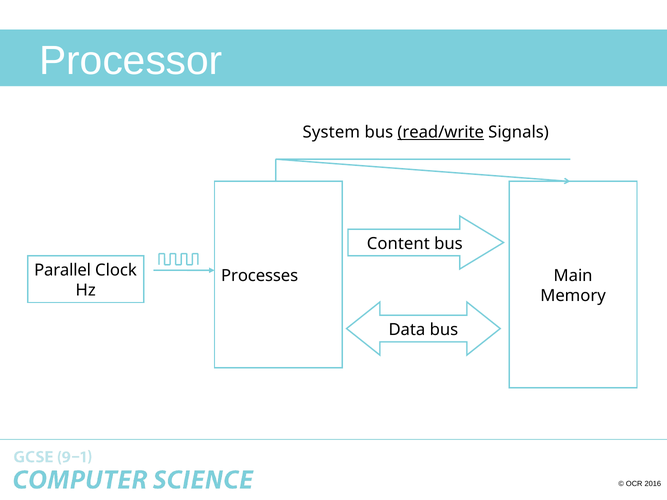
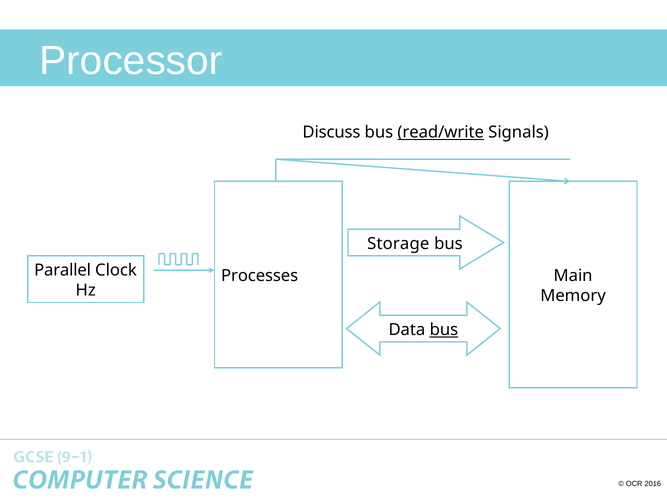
System: System -> Discuss (331, 132)
Content: Content -> Storage (398, 244)
bus underline: none -> present (444, 330)
